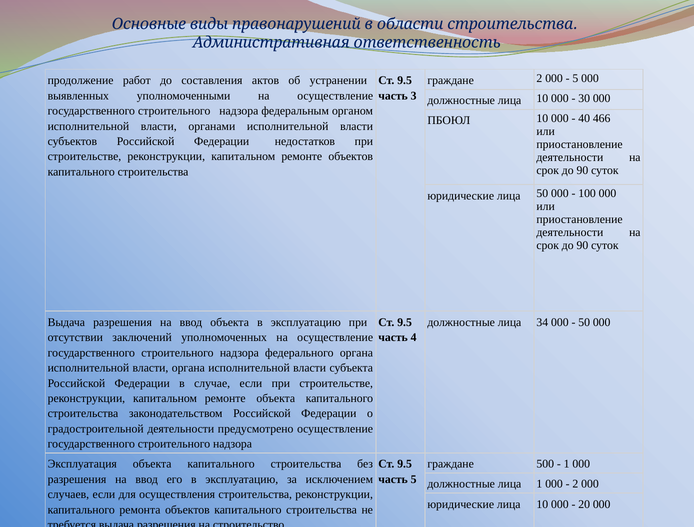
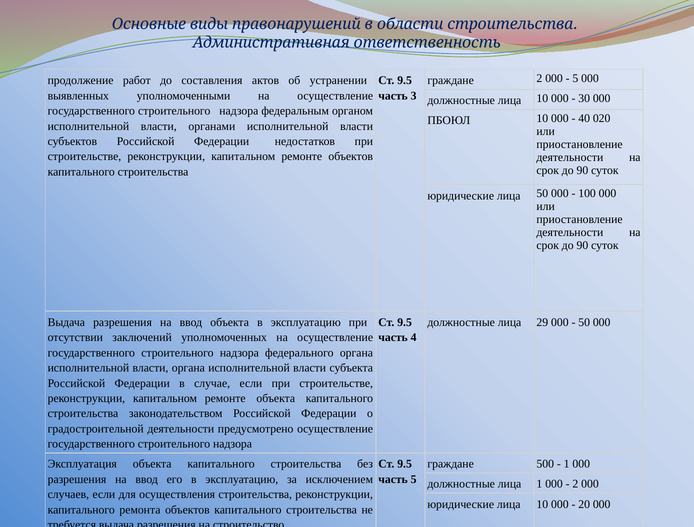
466: 466 -> 020 (602, 118)
34: 34 -> 29 (542, 322)
